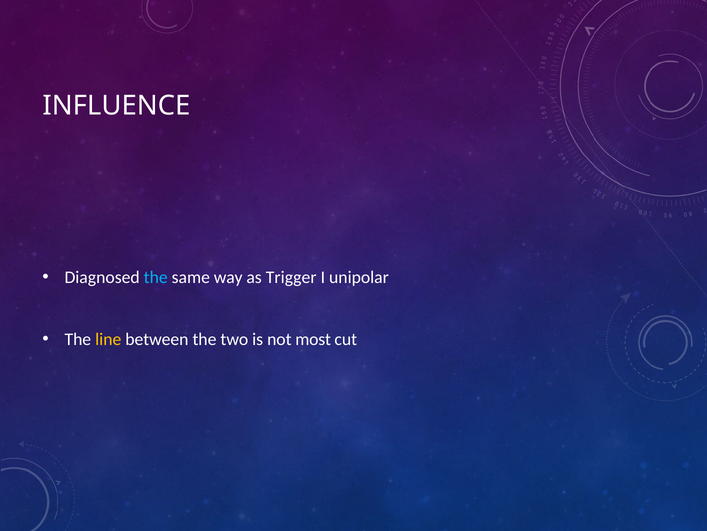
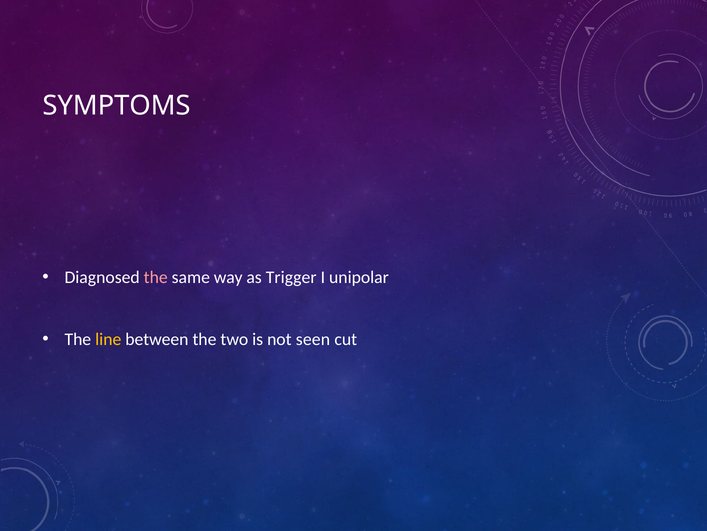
INFLUENCE: INFLUENCE -> SYMPTOMS (116, 105)
the colour: light blue -> pink (156, 277)
most: most -> seen (313, 339)
